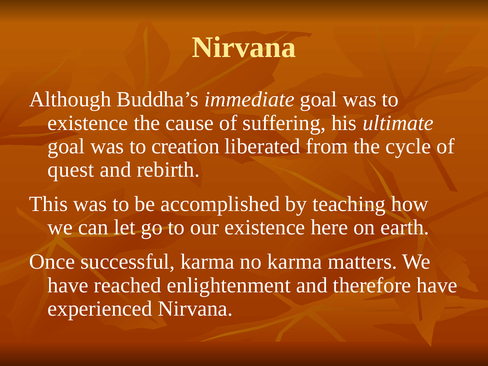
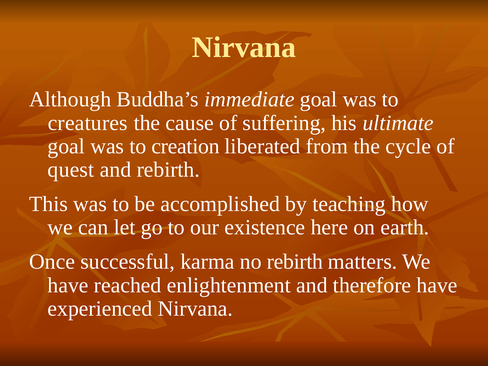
existence: existence -> creatures (88, 123)
no karma: karma -> rebirth (295, 262)
